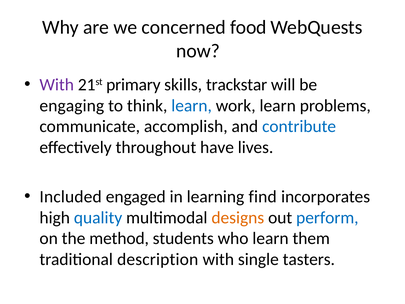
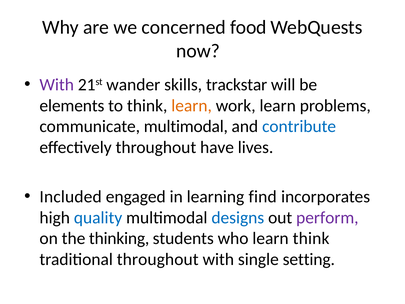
primary: primary -> wander (133, 85)
engaging: engaging -> elements (72, 106)
learn colour: blue -> orange (192, 106)
communicate accomplish: accomplish -> multimodal (186, 126)
designs colour: orange -> blue (238, 217)
perform colour: blue -> purple (327, 217)
method: method -> thinking (119, 238)
learn them: them -> think (311, 238)
traditional description: description -> throughout (158, 259)
tasters: tasters -> setting (309, 259)
